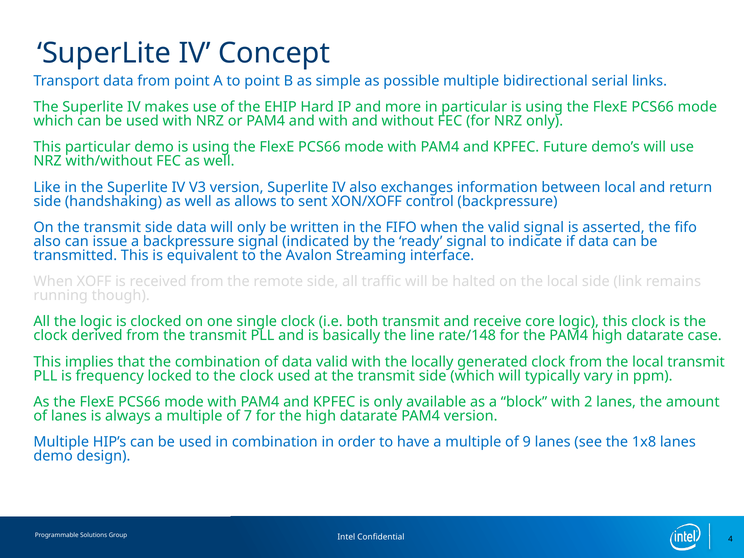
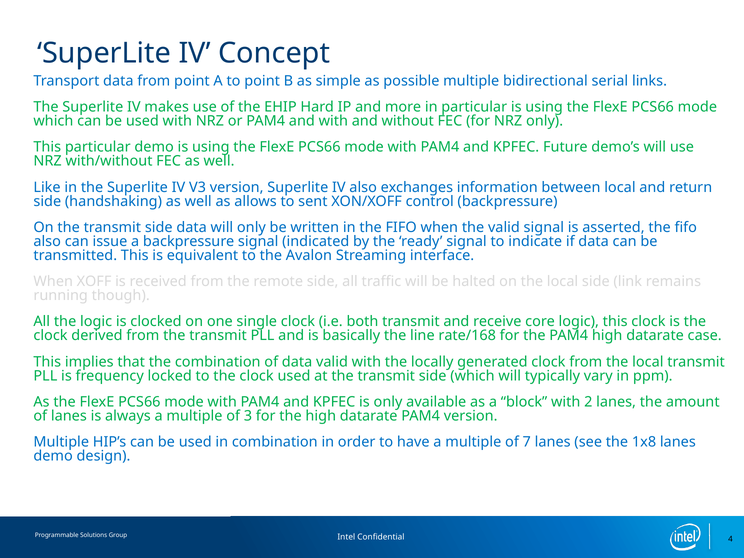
rate/148: rate/148 -> rate/168 (467, 336)
7: 7 -> 3 (248, 416)
9: 9 -> 7 (527, 442)
